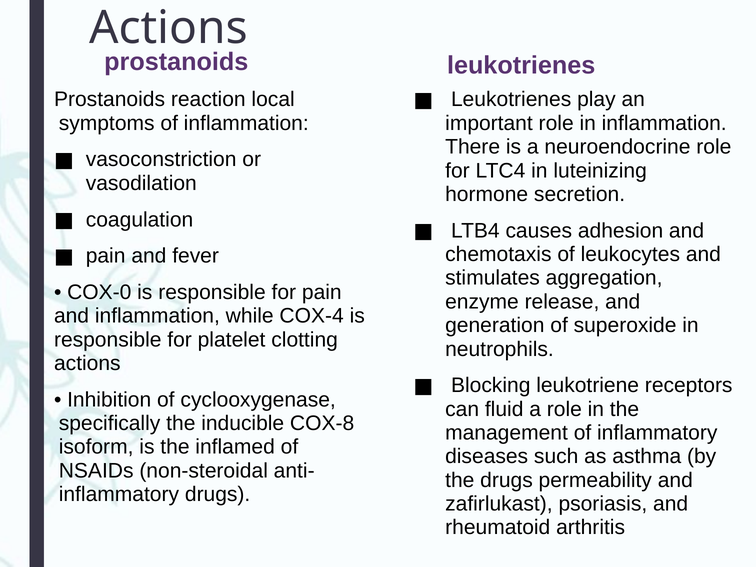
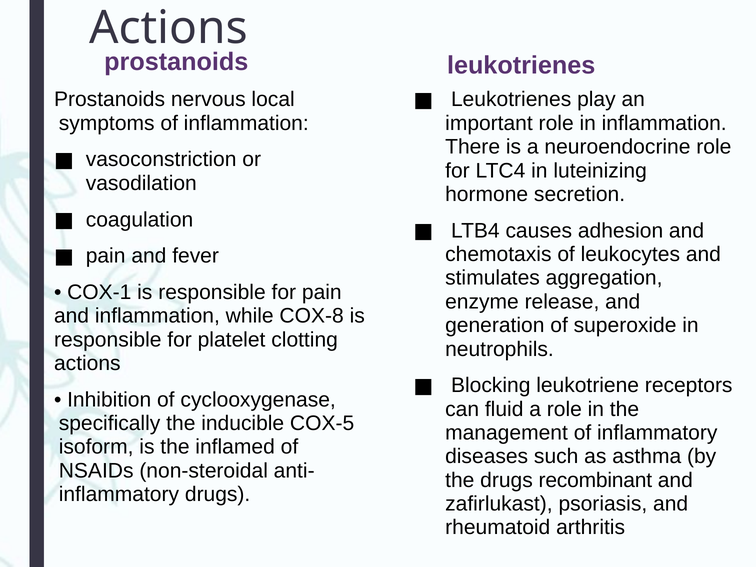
reaction: reaction -> nervous (208, 100)
COX-0: COX-0 -> COX-1 (99, 292)
COX-4: COX-4 -> COX-8 (312, 316)
COX-8: COX-8 -> COX-5 (322, 423)
permeability: permeability -> recombinant (595, 480)
